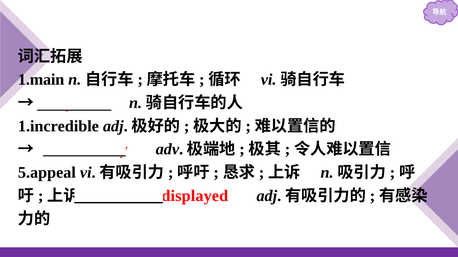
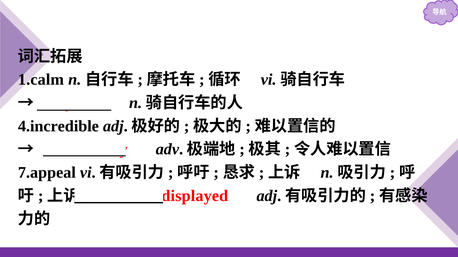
1.main: 1.main -> 1.calm (41, 80)
1.incredible: 1.incredible -> 4.incredible (58, 126)
5.appeal: 5.appeal -> 7.appeal (47, 173)
